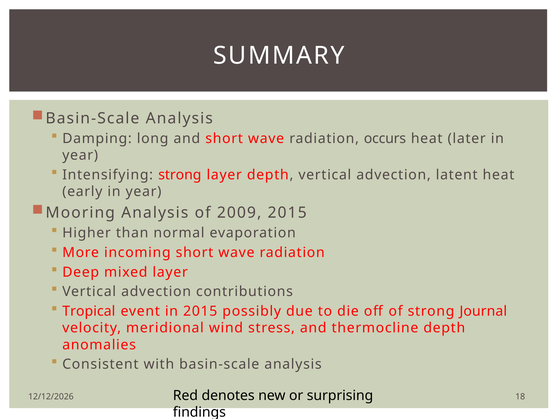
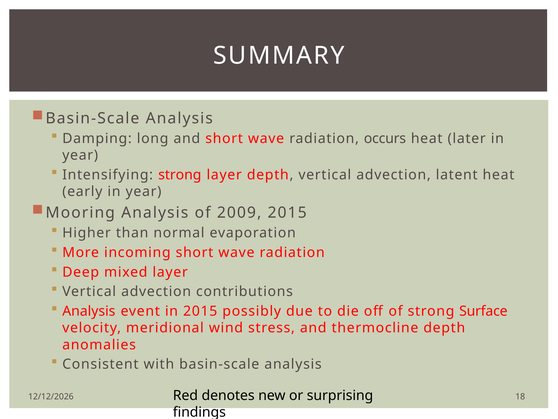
Tropical: Tropical -> Analysis (89, 311)
Journal: Journal -> Surface (483, 311)
